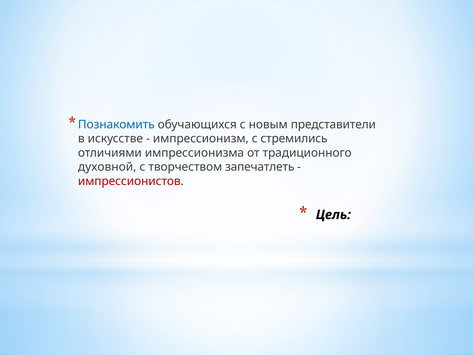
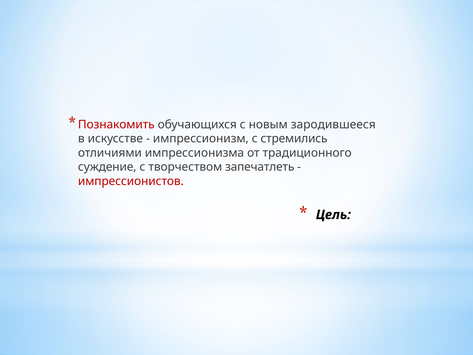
Познакомить colour: blue -> red (116, 124)
представители: представители -> зародившееся (333, 124)
духовной: духовной -> суждение (107, 167)
